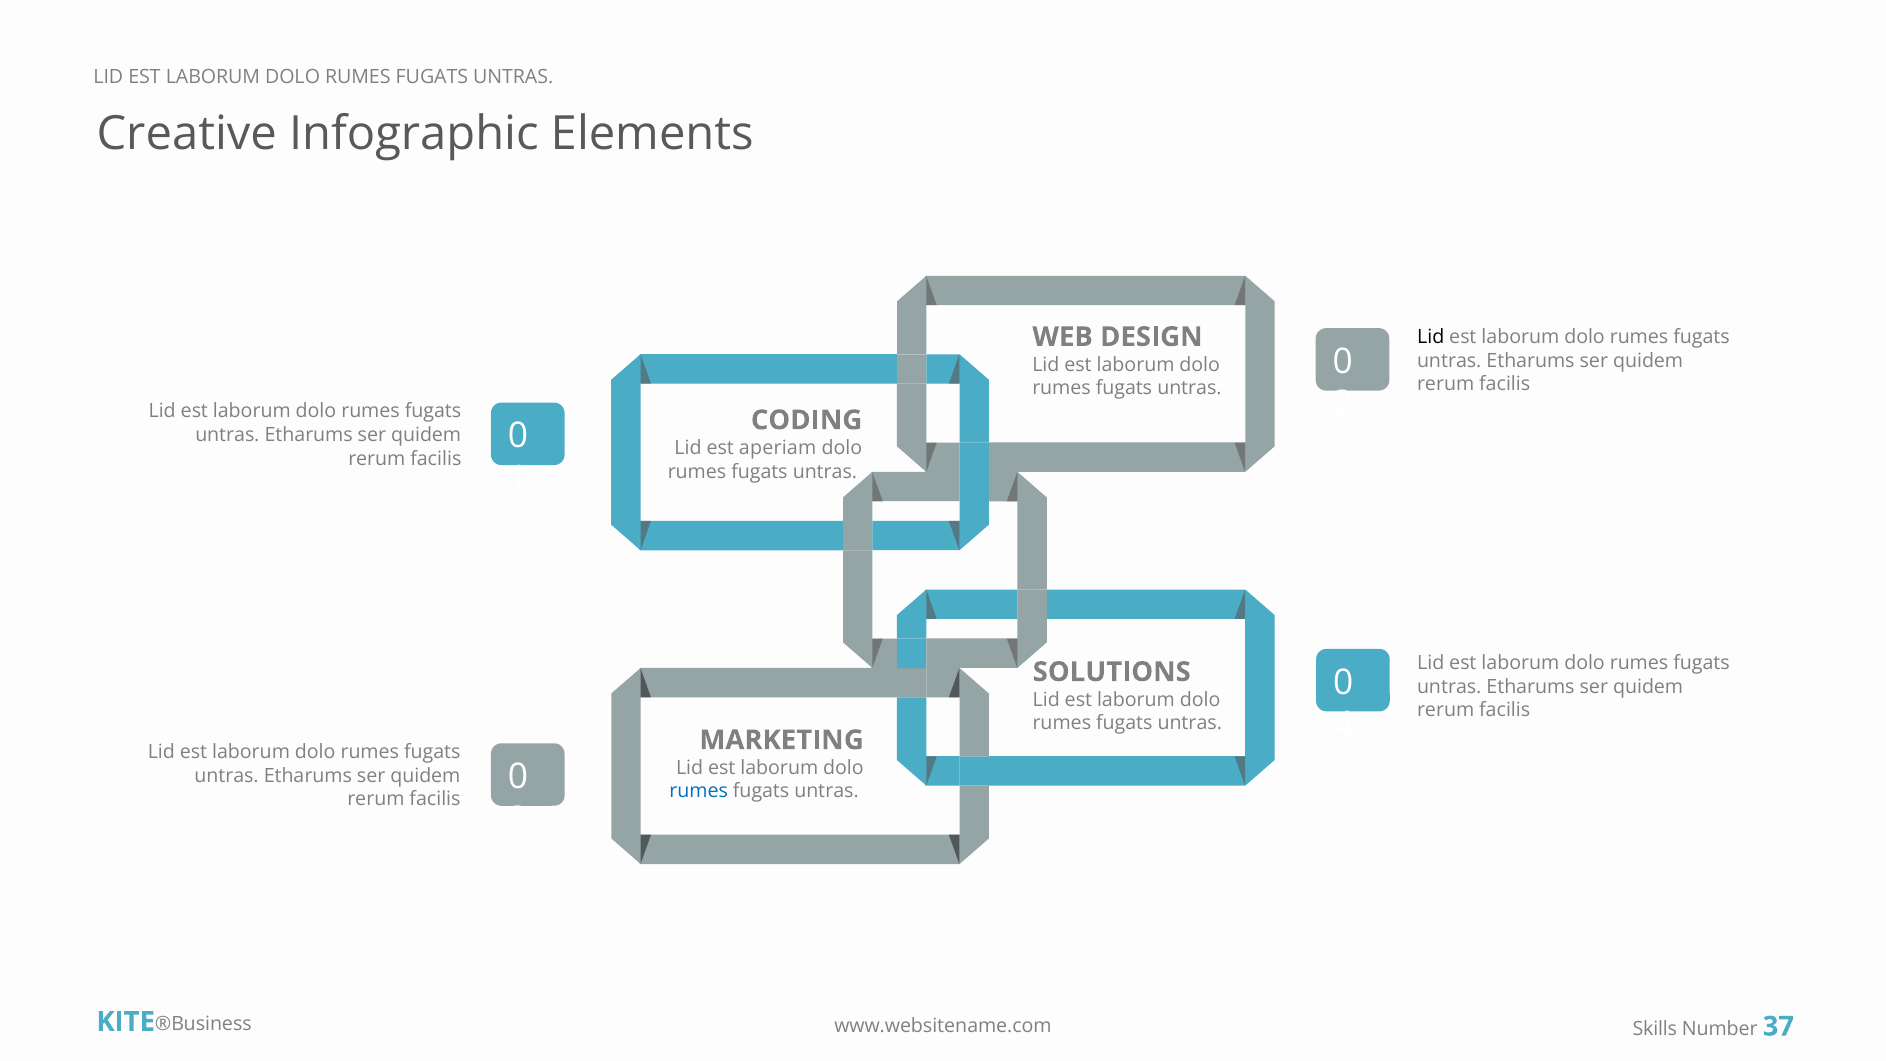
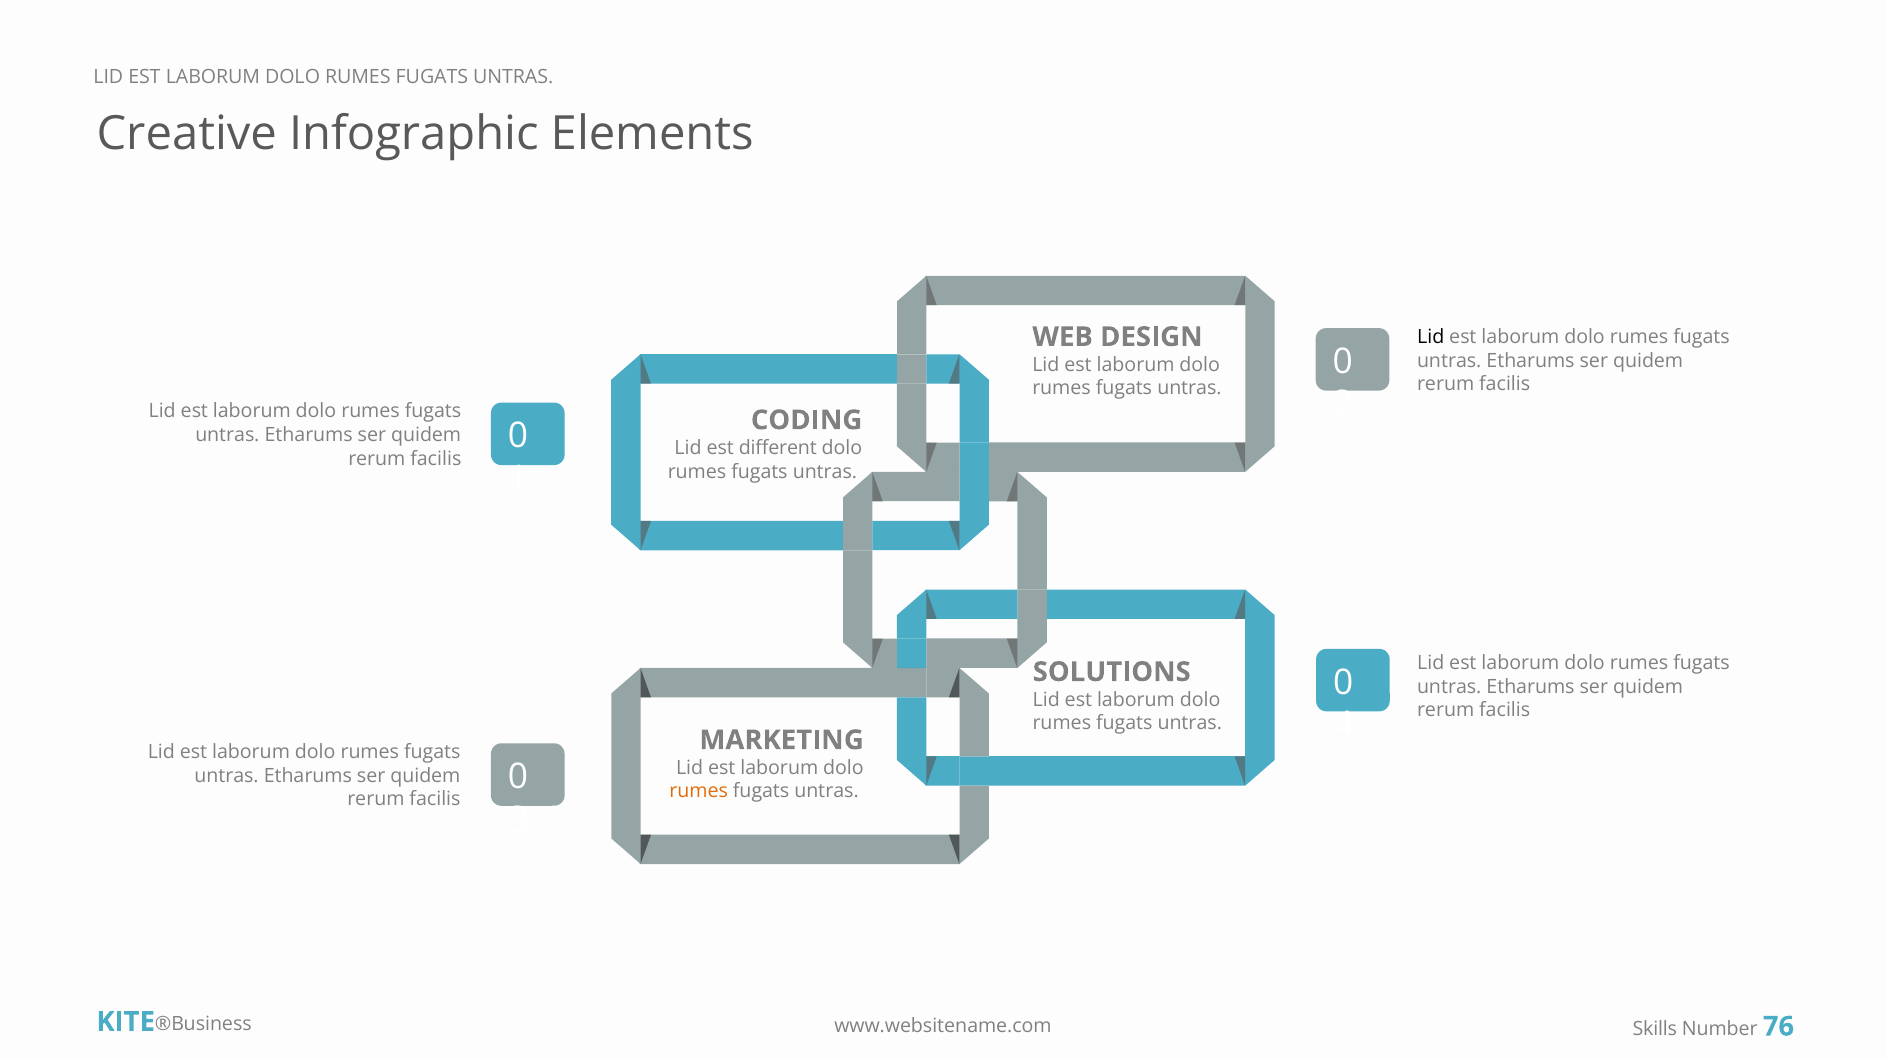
aperiam: aperiam -> different (778, 448)
rumes colour: blue -> orange (699, 791)
37: 37 -> 76 (1778, 1026)
